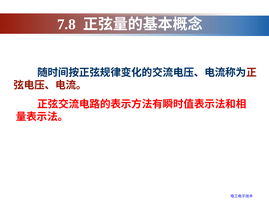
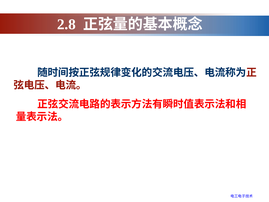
7.8: 7.8 -> 2.8 (66, 24)
